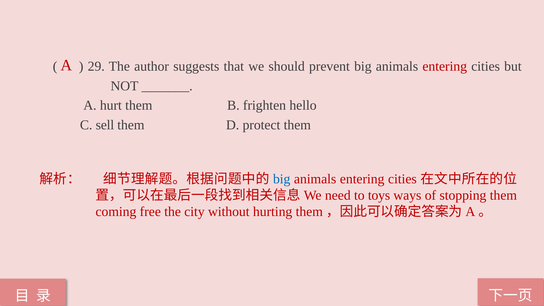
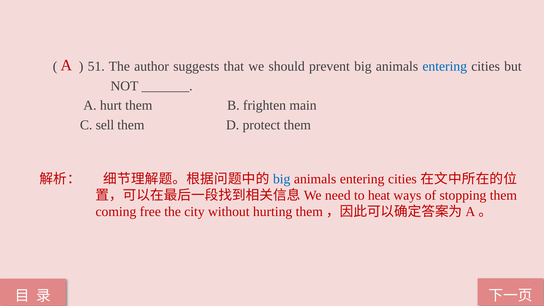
29: 29 -> 51 (96, 66)
entering colour: red -> blue (445, 66)
hello: hello -> main (303, 105)
toys: toys -> heat (379, 195)
